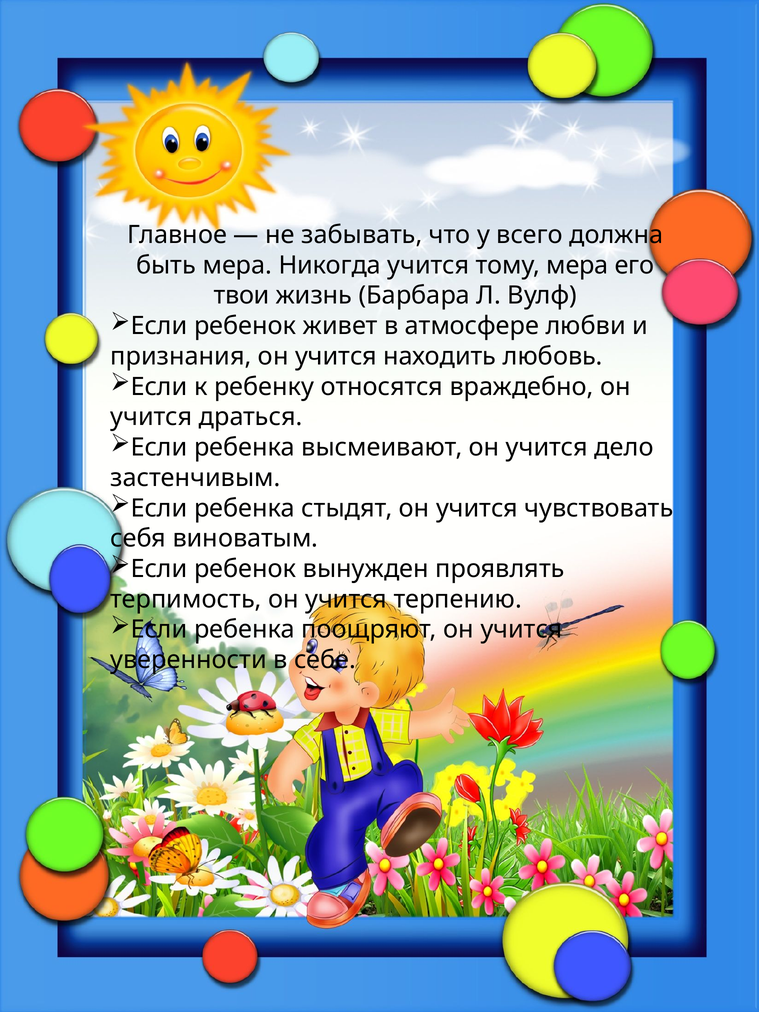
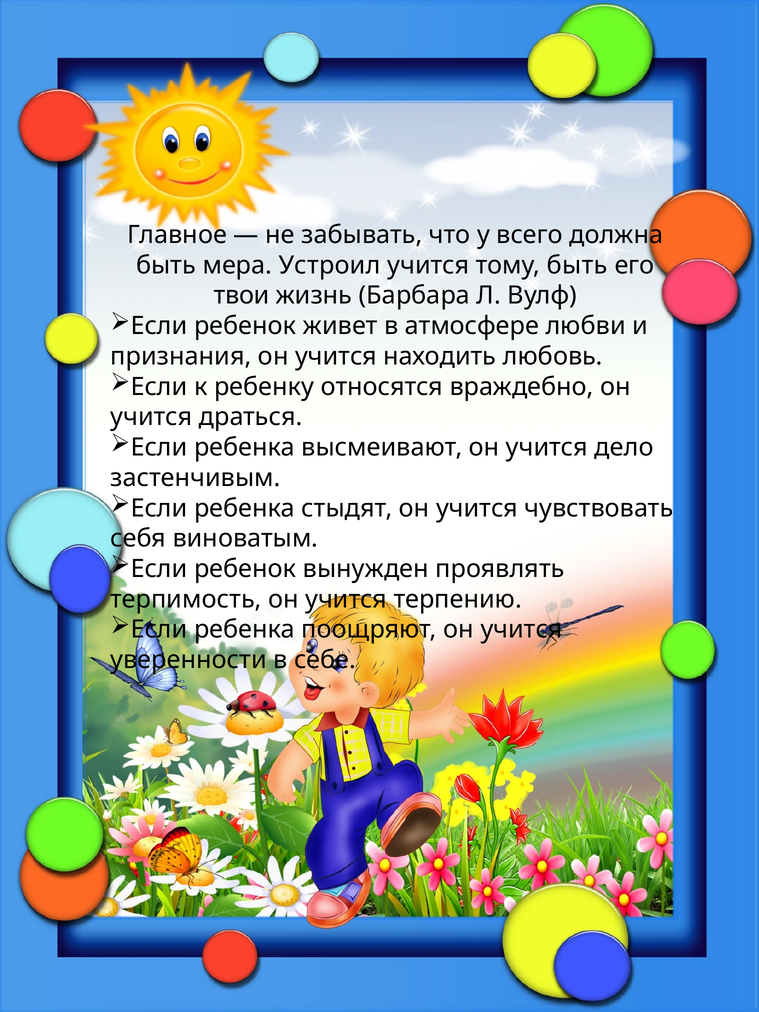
Никогда: Никогда -> Устроил (330, 265)
тому мера: мера -> быть (577, 265)
